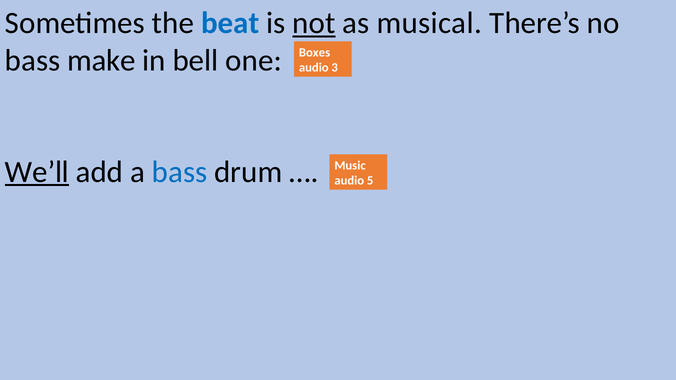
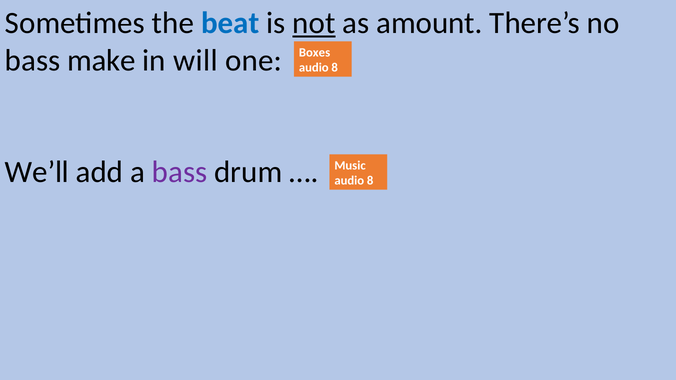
musical: musical -> amount (429, 23)
bell: bell -> will (195, 60)
3: 3 -> 8 (335, 68)
We’ll underline: present -> none (37, 172)
bass colour: blue -> purple (180, 172)
5: 5 -> 8 (370, 181)
